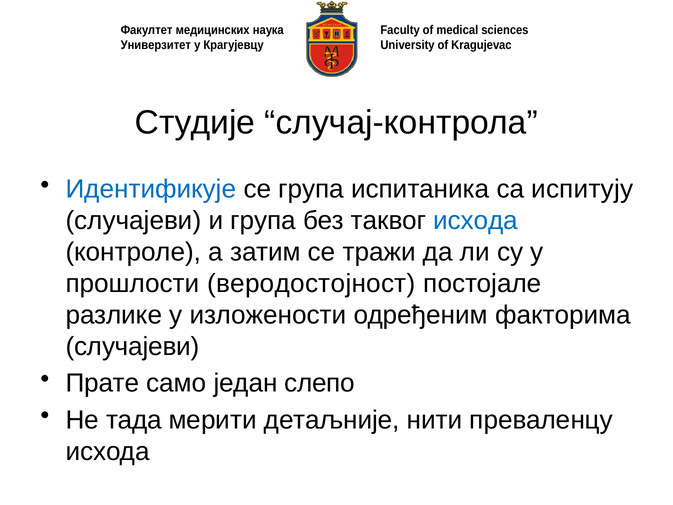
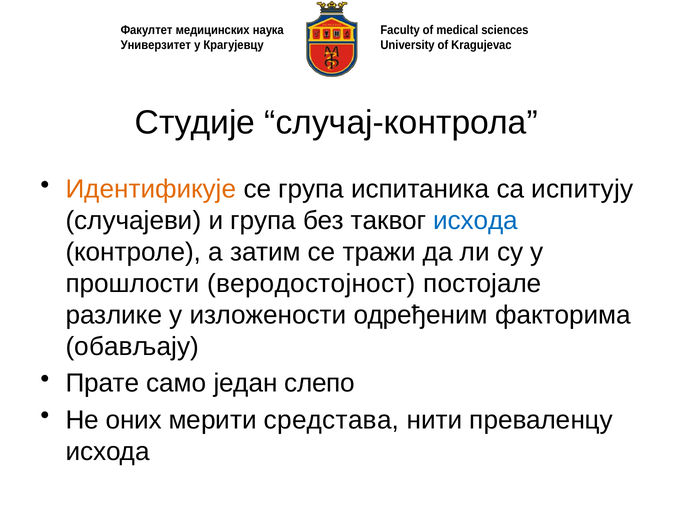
Идентификује colour: blue -> orange (151, 189)
случајеви: случајеви -> обављају (132, 346)
тада: тада -> оних (134, 420)
детаљније: детаљније -> средстава (332, 420)
